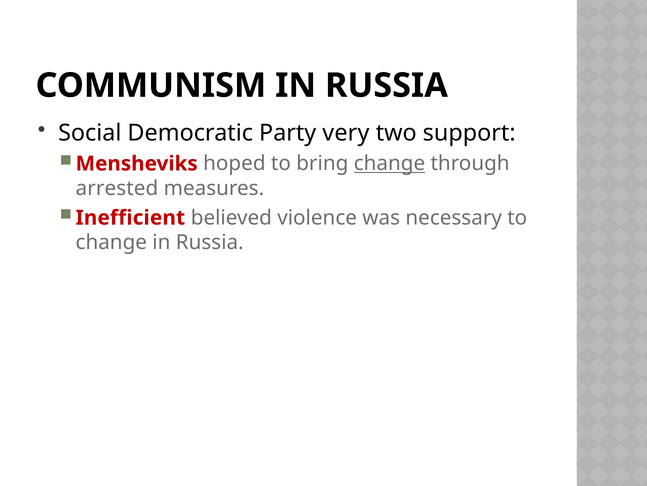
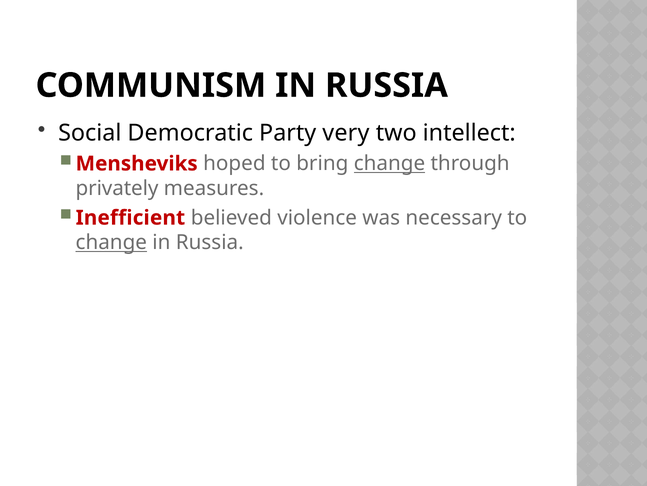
support: support -> intellect (469, 133)
arrested: arrested -> privately (117, 188)
change underline: none -> present (111, 242)
